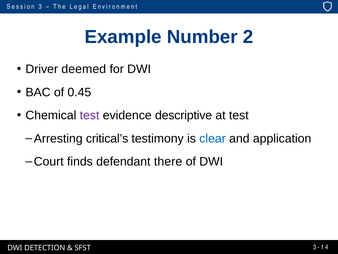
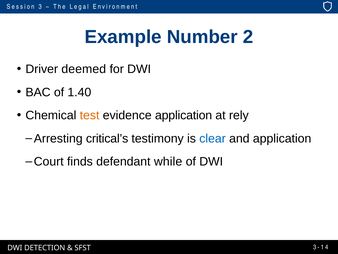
0.45: 0.45 -> 1.40 (79, 92)
test colour: purple -> orange (90, 115)
evidence descriptive: descriptive -> application (184, 115)
at test: test -> rely (239, 115)
there: there -> while (168, 161)
